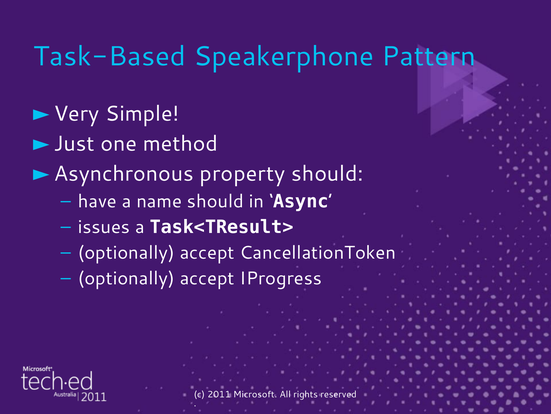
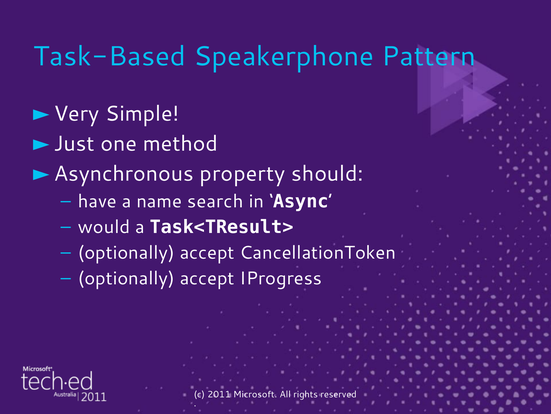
name should: should -> search (215, 201)
issues: issues -> would (104, 227)
